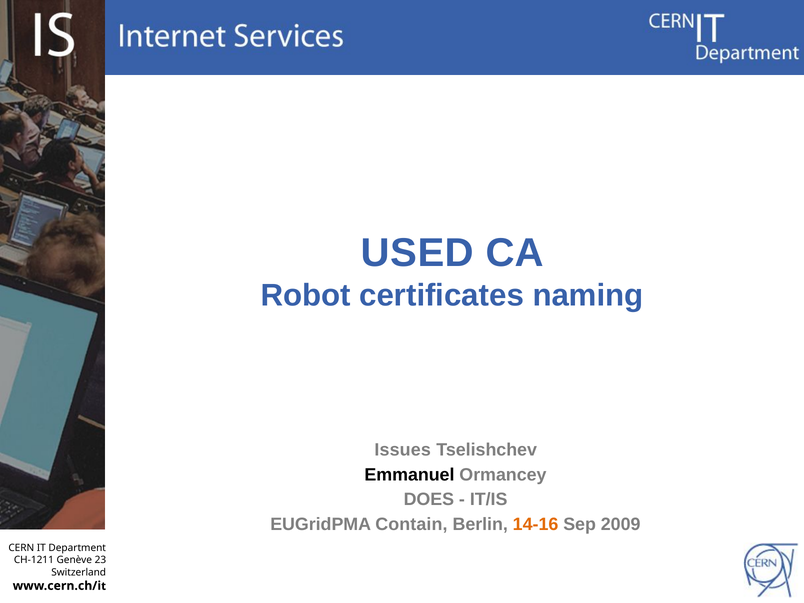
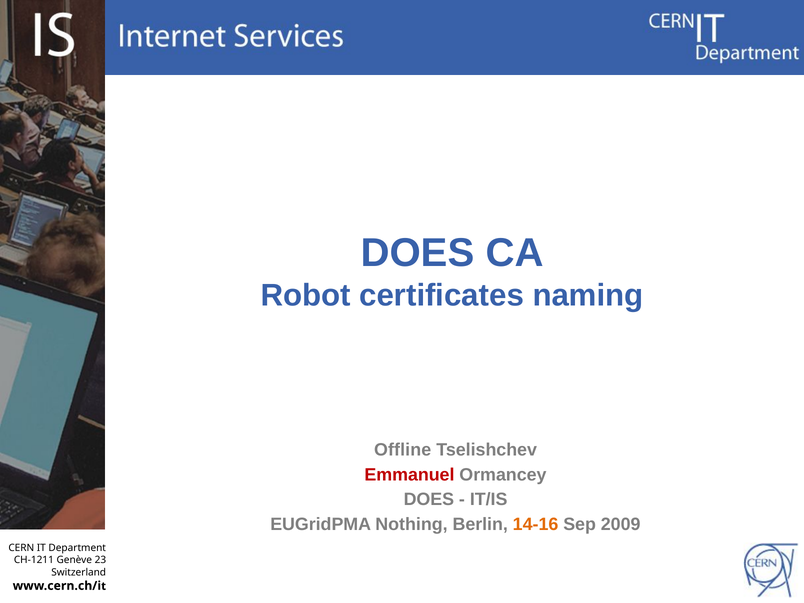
USED: USED -> DOES (418, 253)
Issues: Issues -> Offline (403, 450)
Emmanuel colour: black -> red (409, 475)
Contain: Contain -> Nothing (411, 525)
